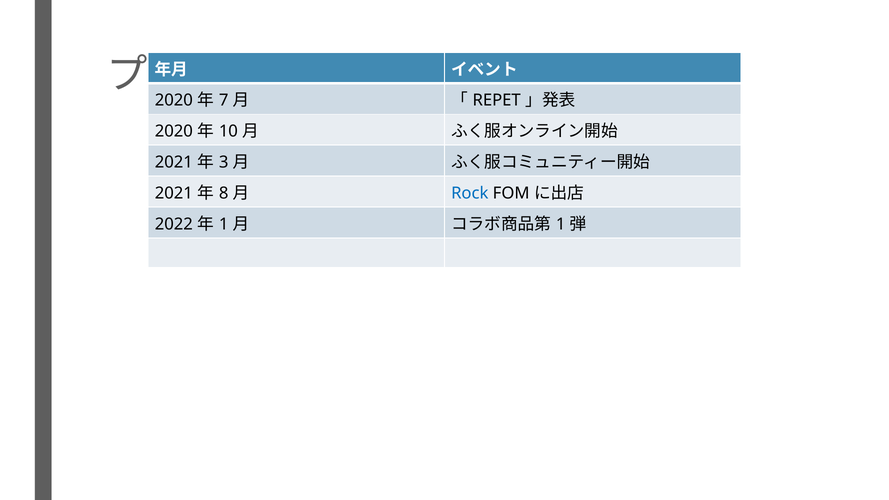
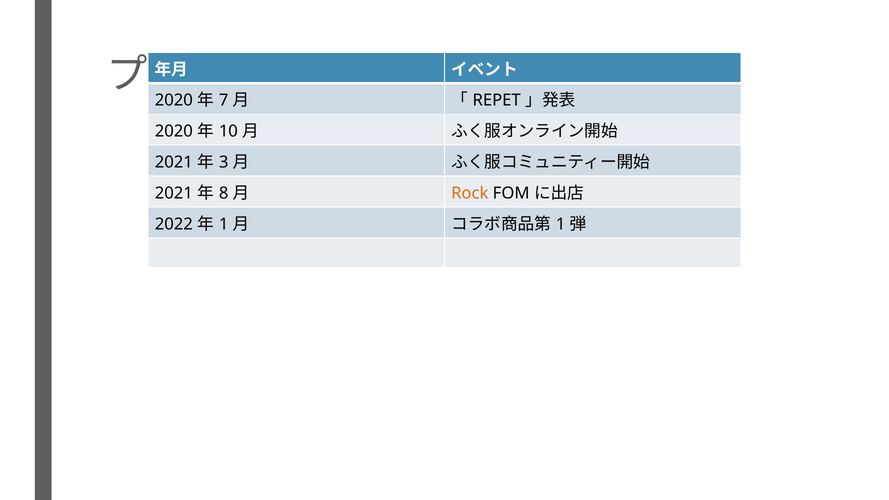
Rock colour: blue -> orange (470, 193)
